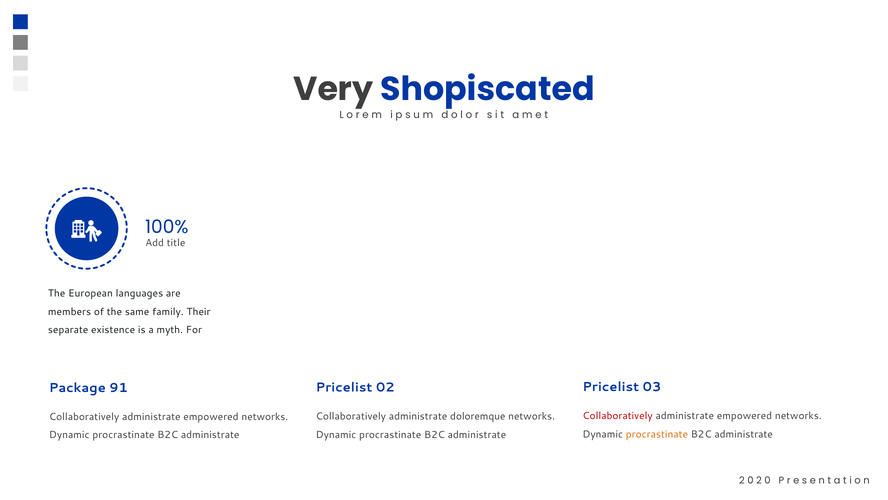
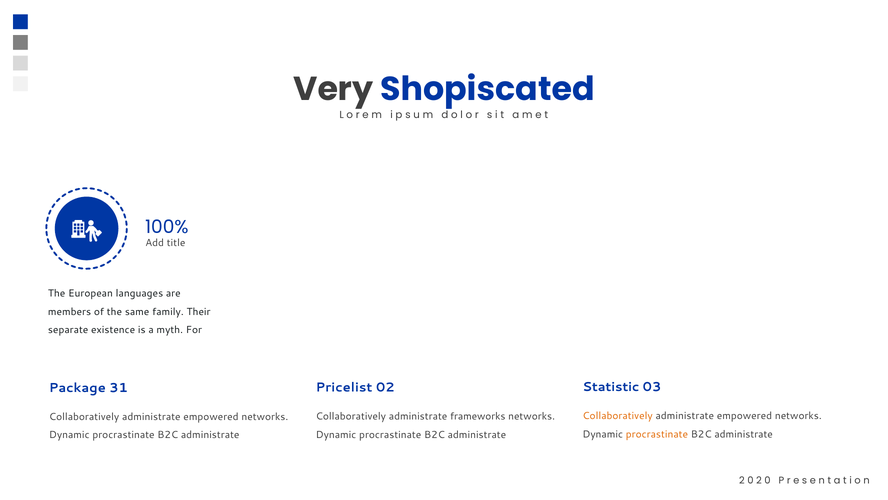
Pricelist: Pricelist -> Statistic (611, 387)
91: 91 -> 31 (119, 387)
Collaboratively colour: red -> orange (618, 416)
doloremque: doloremque -> frameworks (478, 416)
